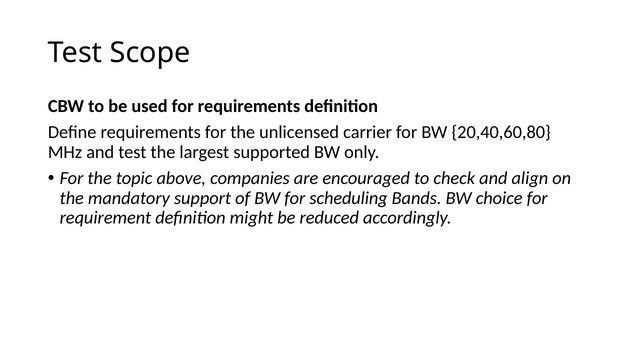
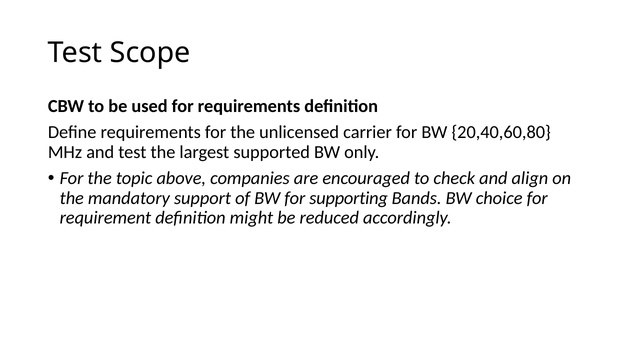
scheduling: scheduling -> supporting (349, 198)
